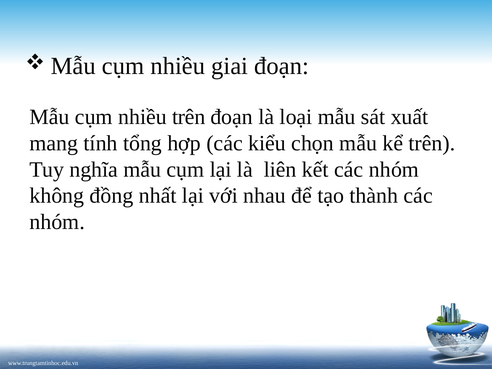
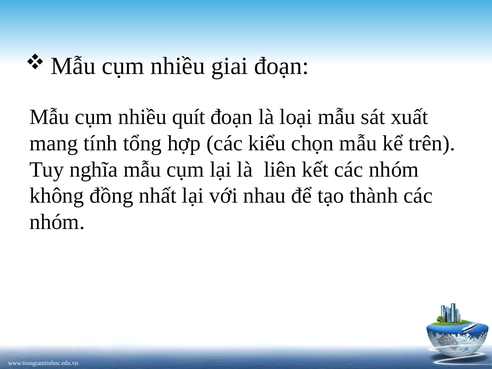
nhiều trên: trên -> quít (189, 117)
